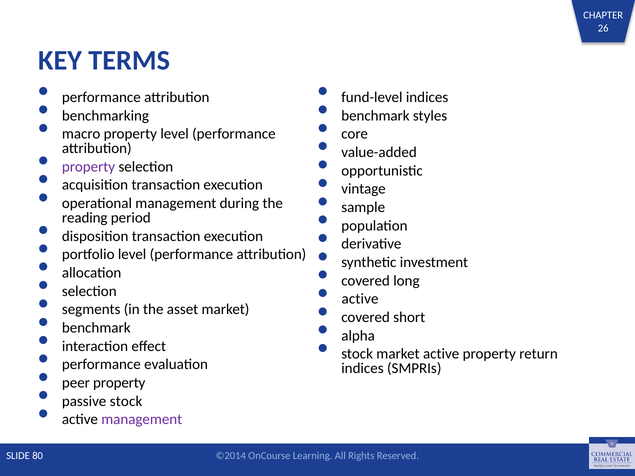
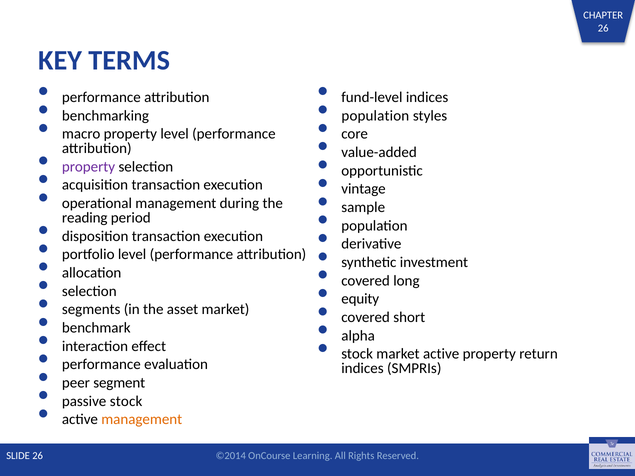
benchmark: benchmark -> population (375, 116)
active: active -> equity (360, 299)
peer property: property -> segment (119, 383)
management colour: purple -> orange (142, 420)
SLIDE 80: 80 -> 26 (38, 456)
